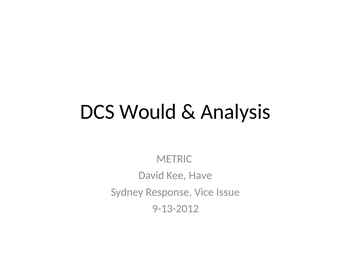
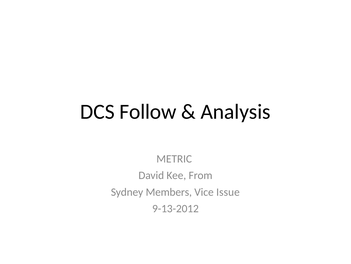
Would: Would -> Follow (148, 111)
Have: Have -> From (201, 175)
Response: Response -> Members (169, 192)
